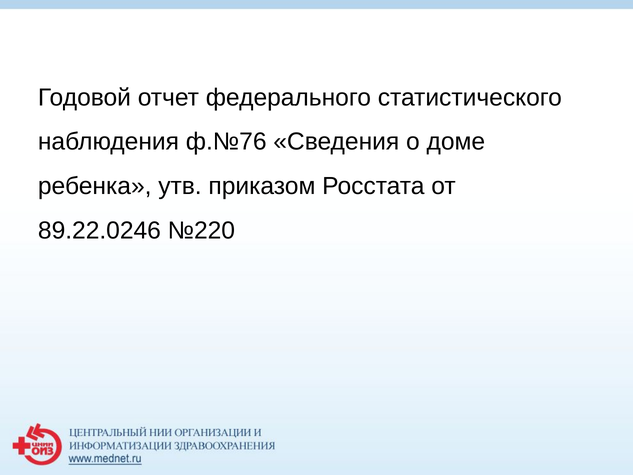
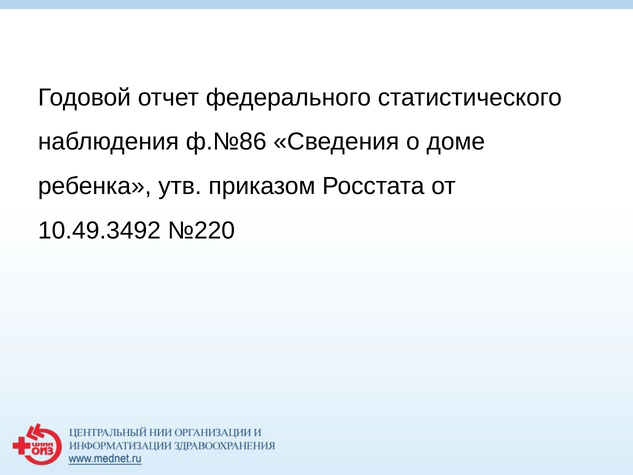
ф.№76: ф.№76 -> ф.№86 (226, 142)
89.22.0246: 89.22.0246 -> 10.49.3492 (99, 230)
